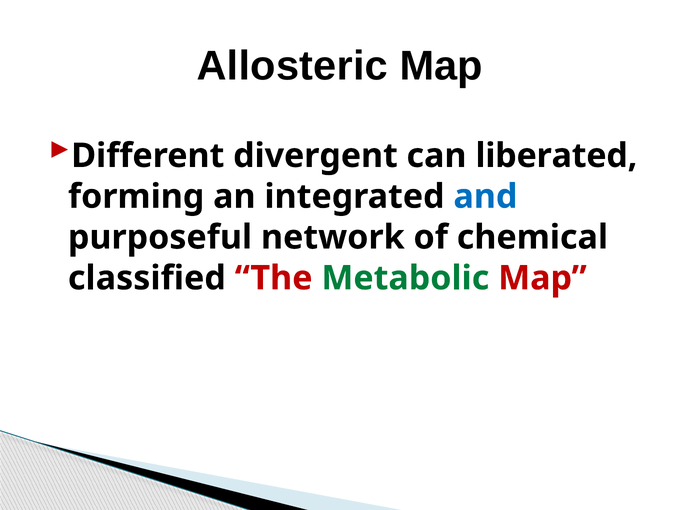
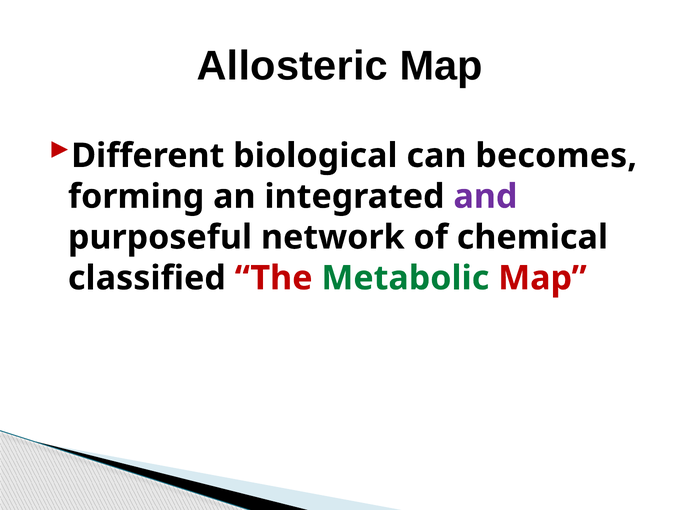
divergent: divergent -> biological (315, 156)
liberated: liberated -> becomes (556, 156)
and colour: blue -> purple (485, 197)
